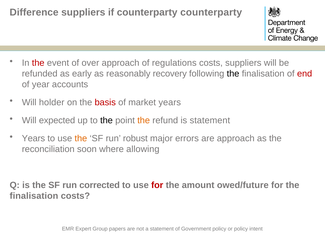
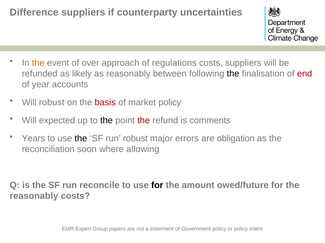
counterparty counterparty: counterparty -> uncertainties (211, 12)
the colour: red -> orange (38, 63)
early: early -> likely (82, 74)
recovery: recovery -> between (170, 74)
Will holder: holder -> robust (52, 103)
market years: years -> policy (170, 103)
the colour: orange -> red (144, 121)
is statement: statement -> comments (210, 121)
the colour: orange -> black (81, 139)
are approach: approach -> obligation (236, 139)
corrected: corrected -> reconcile (99, 186)
for colour: red -> black (157, 186)
finalisation: finalisation -> reasonably (34, 197)
